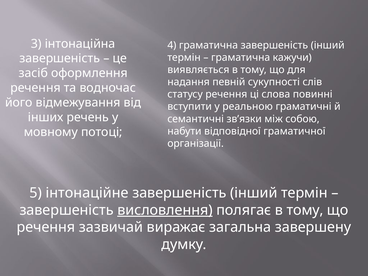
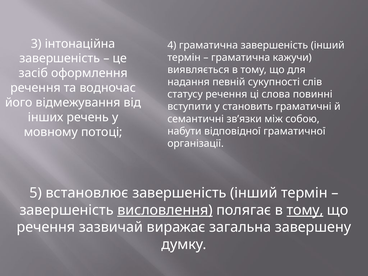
реальною: реальною -> становить (248, 107)
інтонаційне: інтонаційне -> встановлює (87, 193)
тому underline: none -> present (305, 210)
